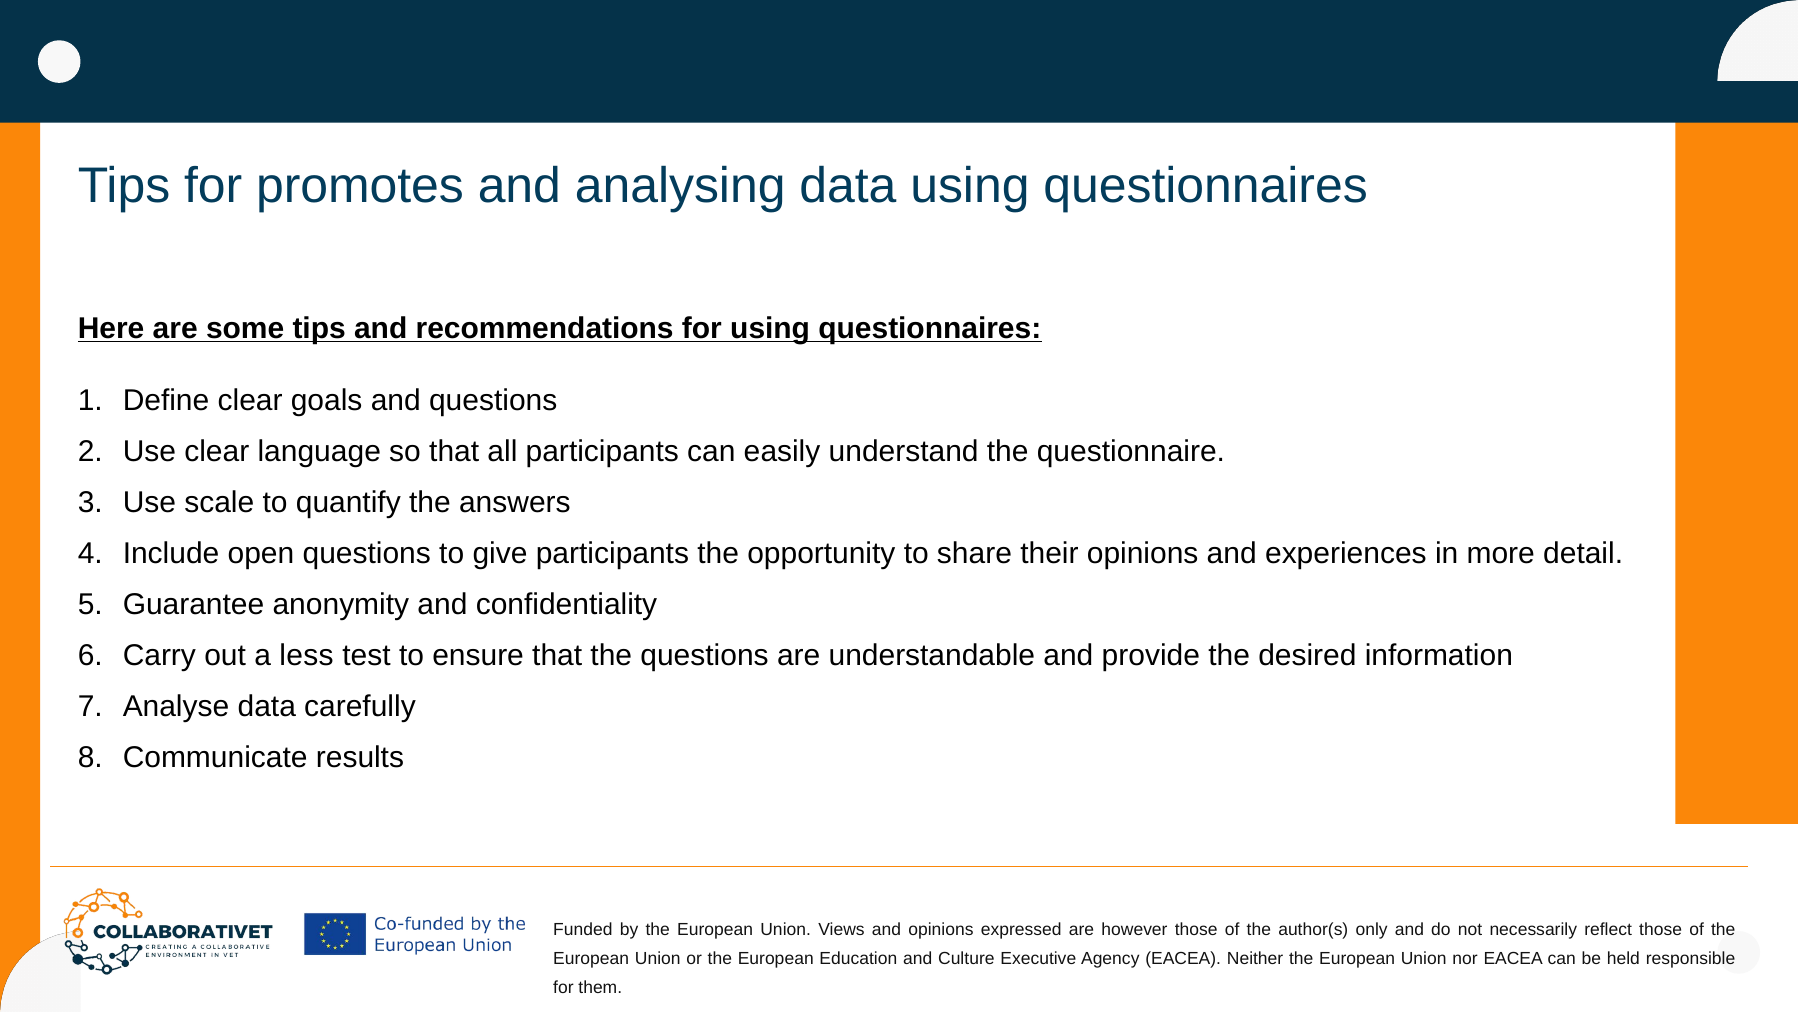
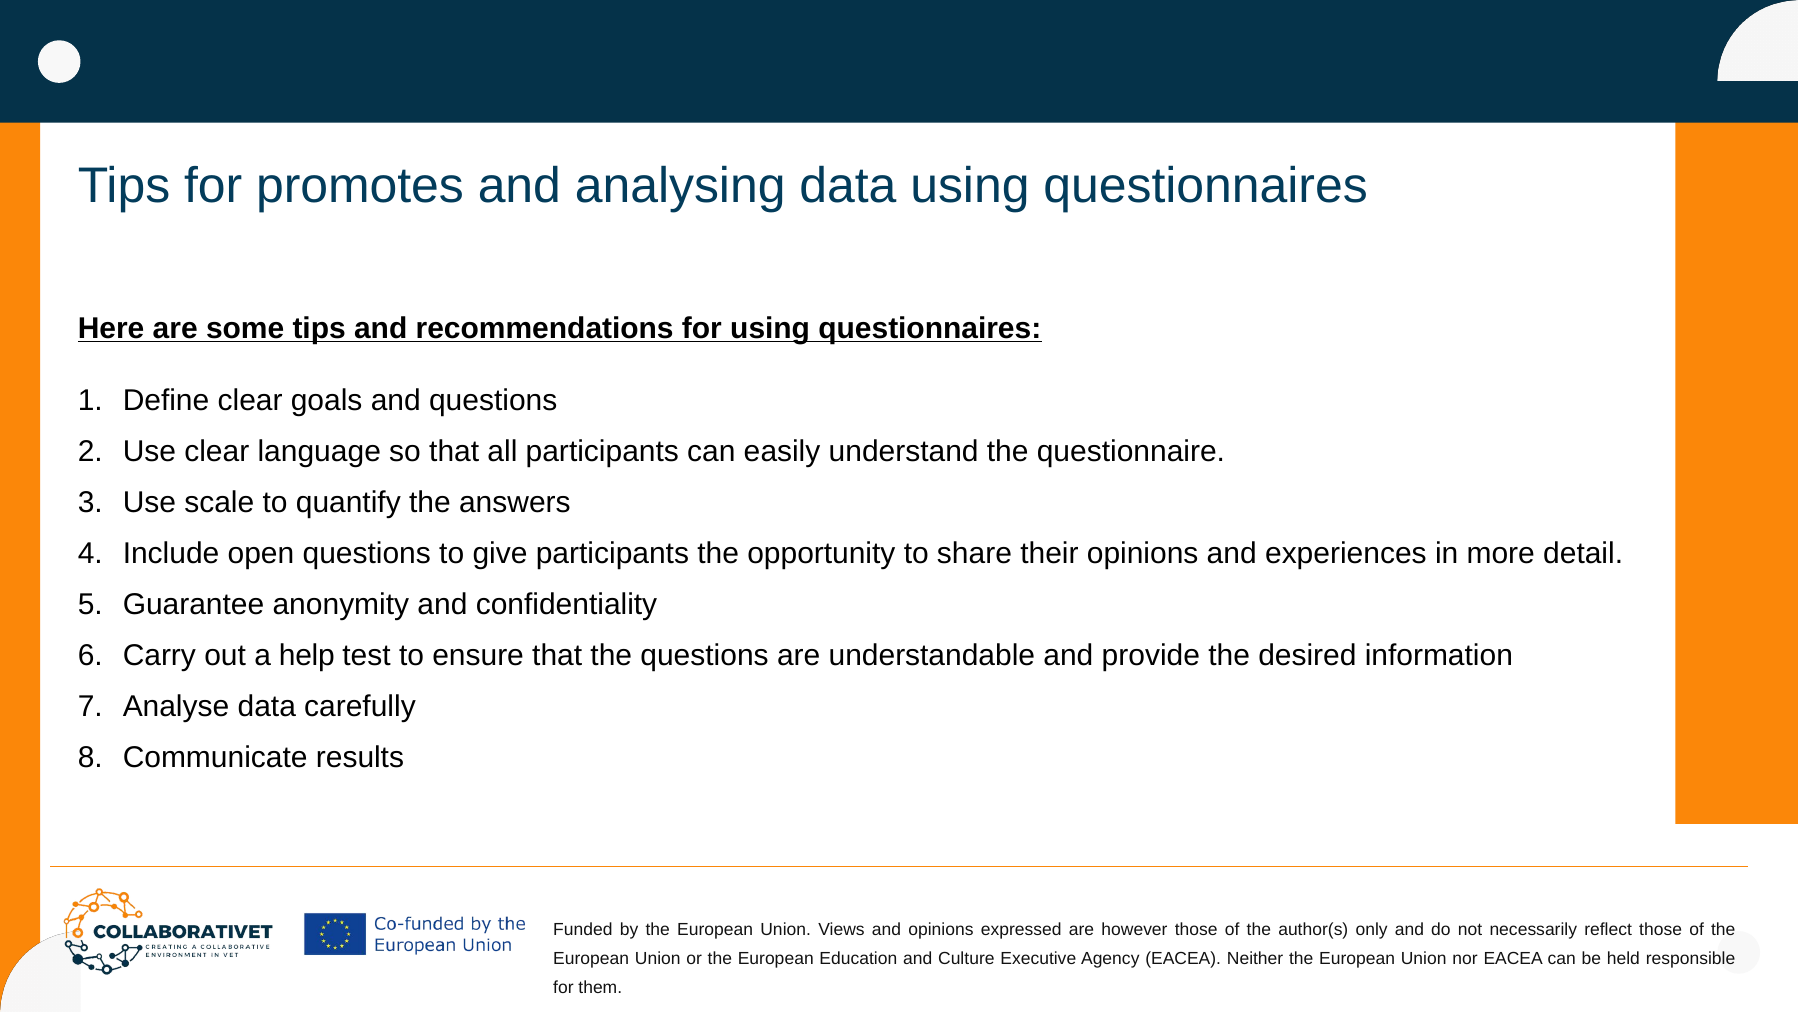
less: less -> help (307, 655)
